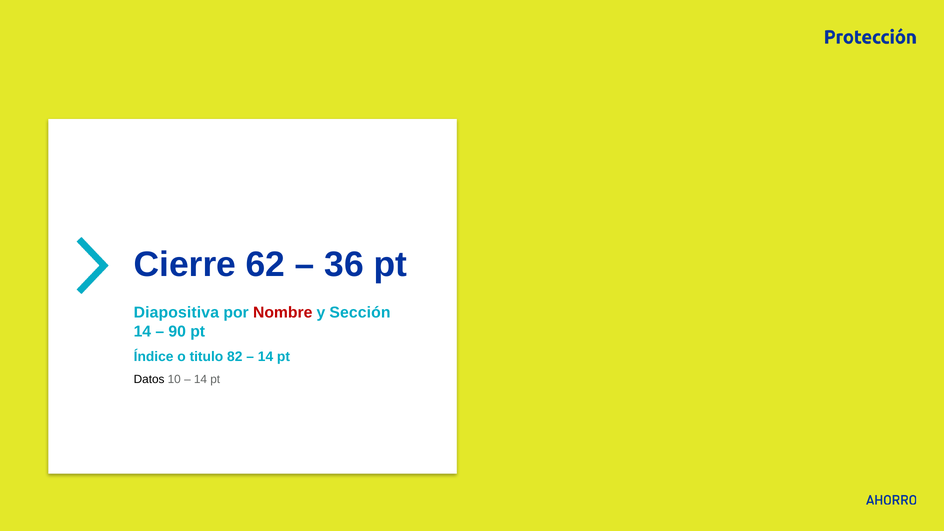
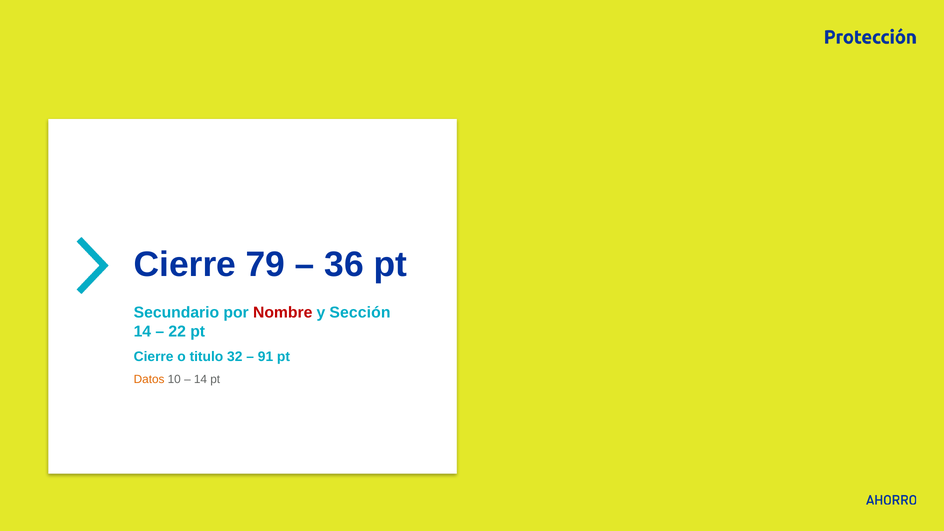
62: 62 -> 79 (265, 265)
Diapositiva: Diapositiva -> Secundario (176, 313)
90: 90 -> 22 (177, 332)
Índice: Índice -> Cierre (154, 357)
82: 82 -> 32 (235, 357)
14: 14 -> 91 (266, 357)
Datos colour: black -> orange (149, 379)
